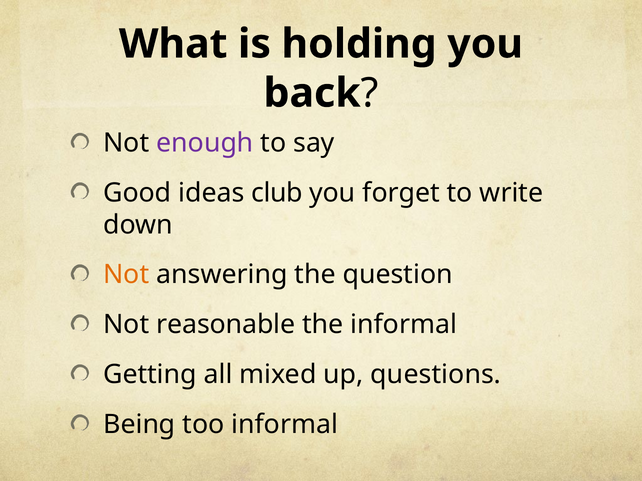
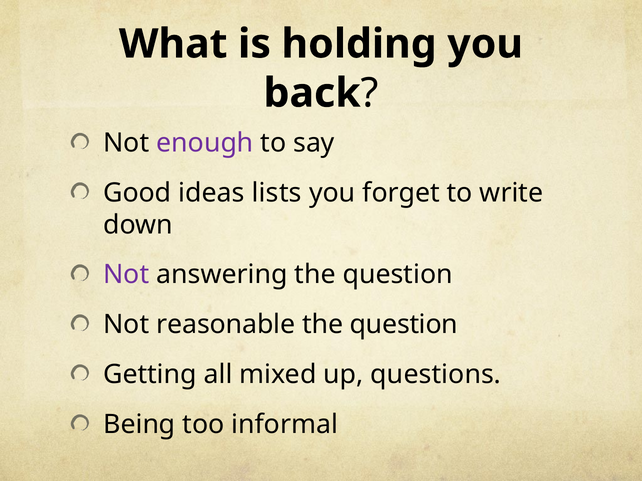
club: club -> lists (277, 193)
Not colour: orange -> purple (126, 275)
informal: informal -> question (404, 325)
